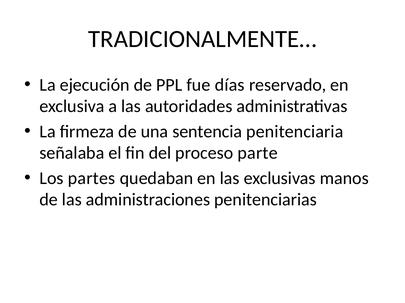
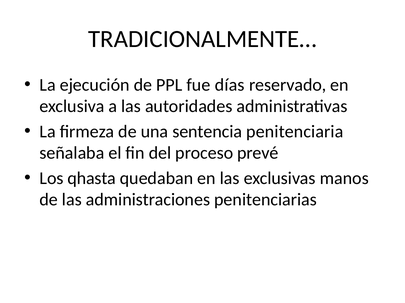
parte: parte -> prevé (258, 153)
partes: partes -> qhasta (92, 179)
